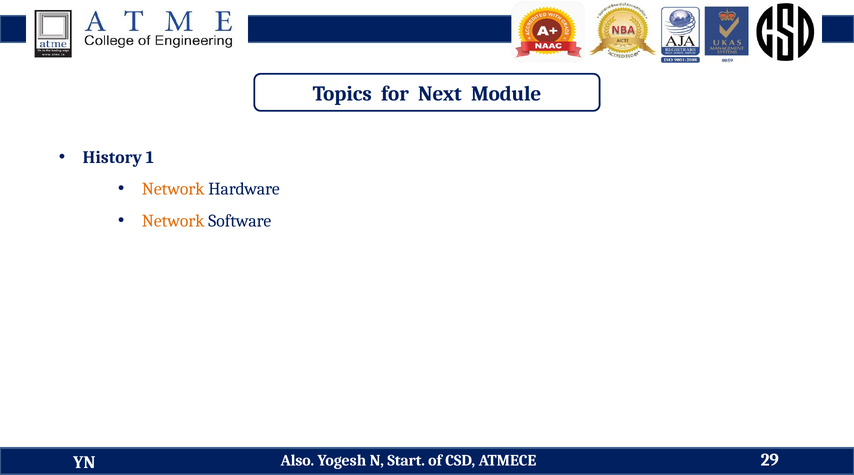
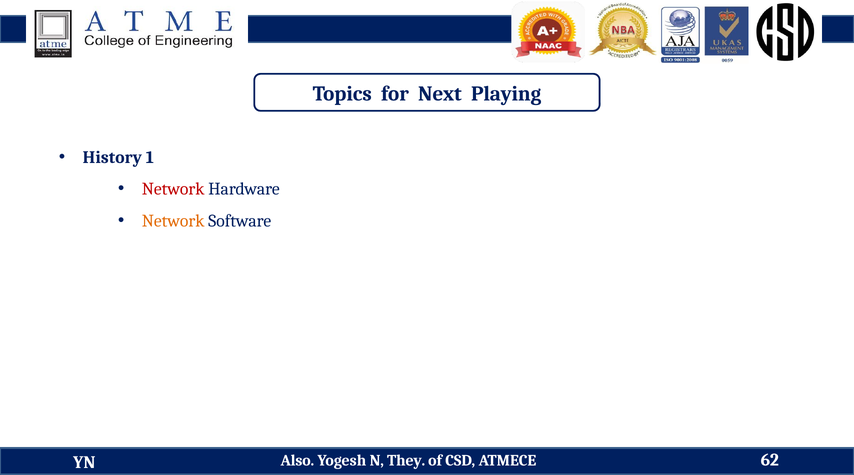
Module: Module -> Playing (506, 94)
Network colour: orange -> red (173, 189)
Start: Start -> They (406, 460)
29: 29 -> 62 (770, 459)
